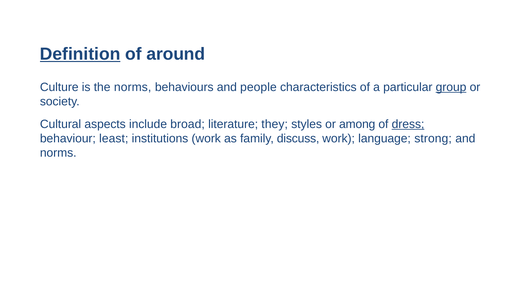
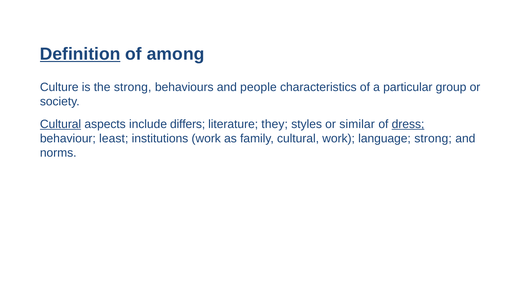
around: around -> among (176, 54)
the norms: norms -> strong (133, 87)
group underline: present -> none (451, 87)
Cultural underline: none -> present (61, 124)
broad: broad -> differs (188, 124)
among: among -> similar (357, 124)
family discuss: discuss -> cultural (298, 138)
